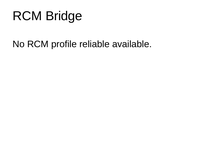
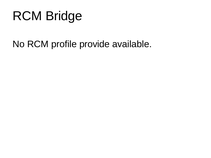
reliable: reliable -> provide (94, 44)
